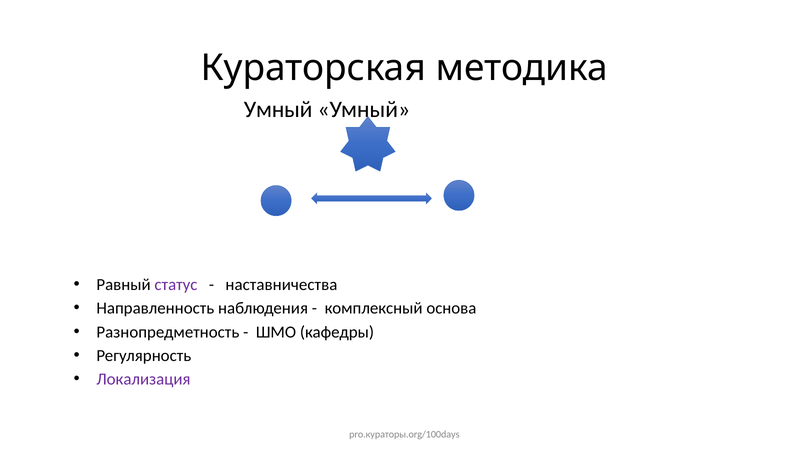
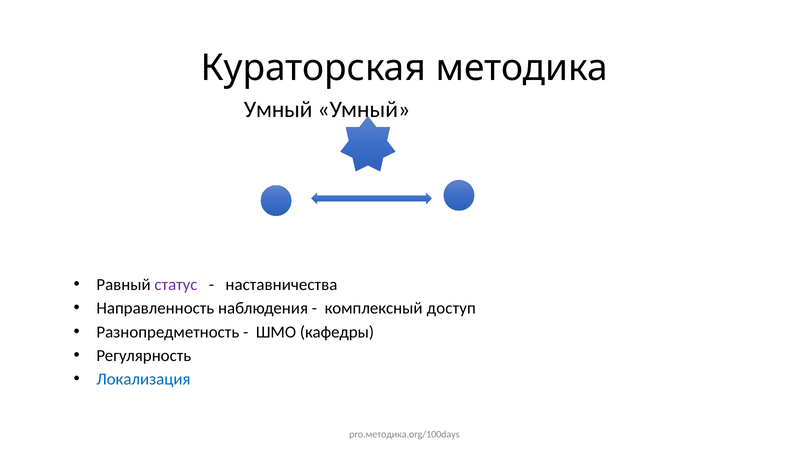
основа: основа -> доступ (451, 308)
Локализация colour: purple -> blue (143, 379)
pro.кураторы.org/100days: pro.кураторы.org/100days -> pro.методика.org/100days (404, 435)
